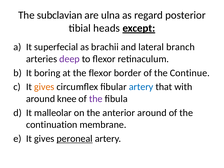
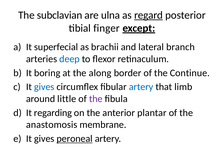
regard underline: none -> present (149, 15)
heads: heads -> finger (107, 28)
deep colour: purple -> blue (69, 59)
the flexor: flexor -> along (100, 73)
gives colour: orange -> blue (44, 87)
with: with -> limb (183, 87)
knee: knee -> little (67, 99)
malleolar: malleolar -> regarding (53, 113)
anterior around: around -> plantar (152, 113)
continuation: continuation -> anastomosis (52, 125)
